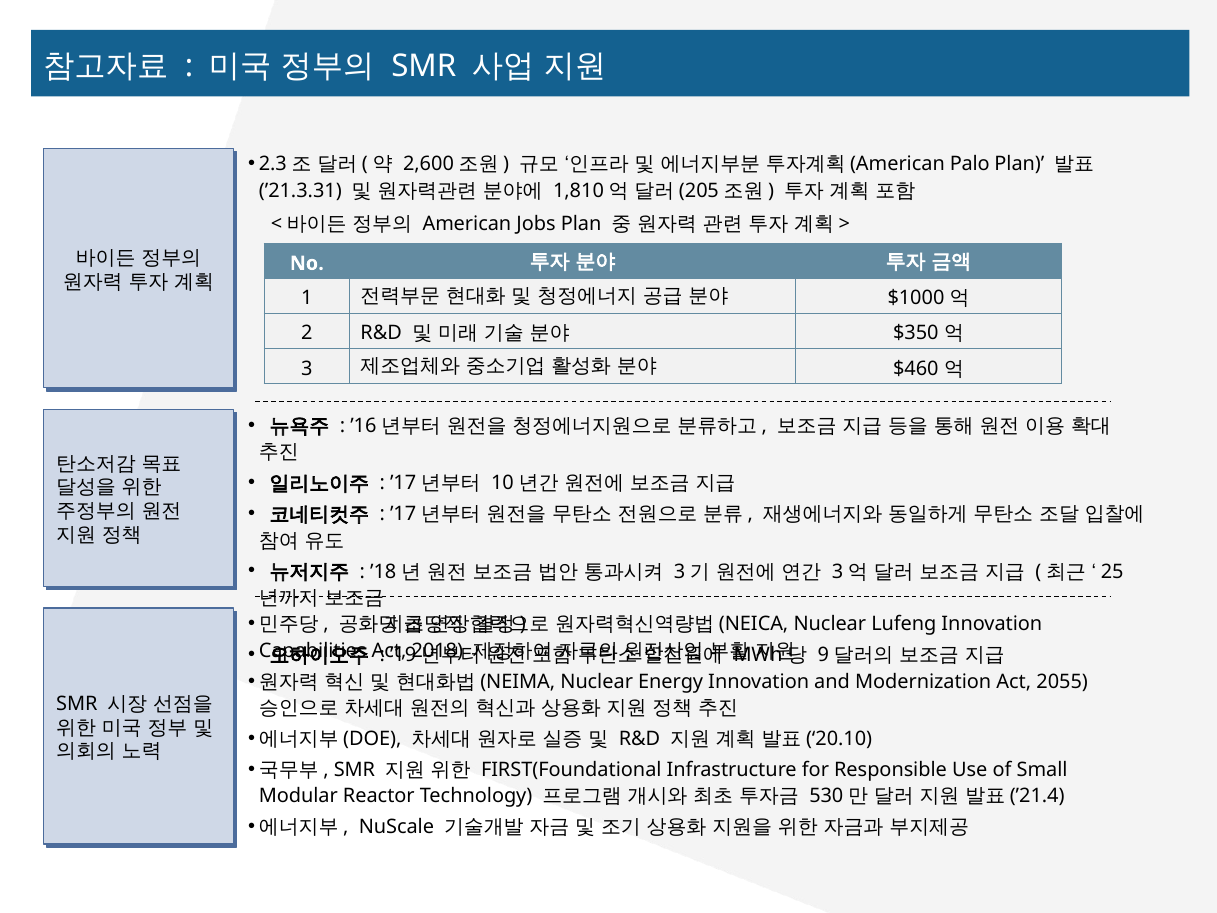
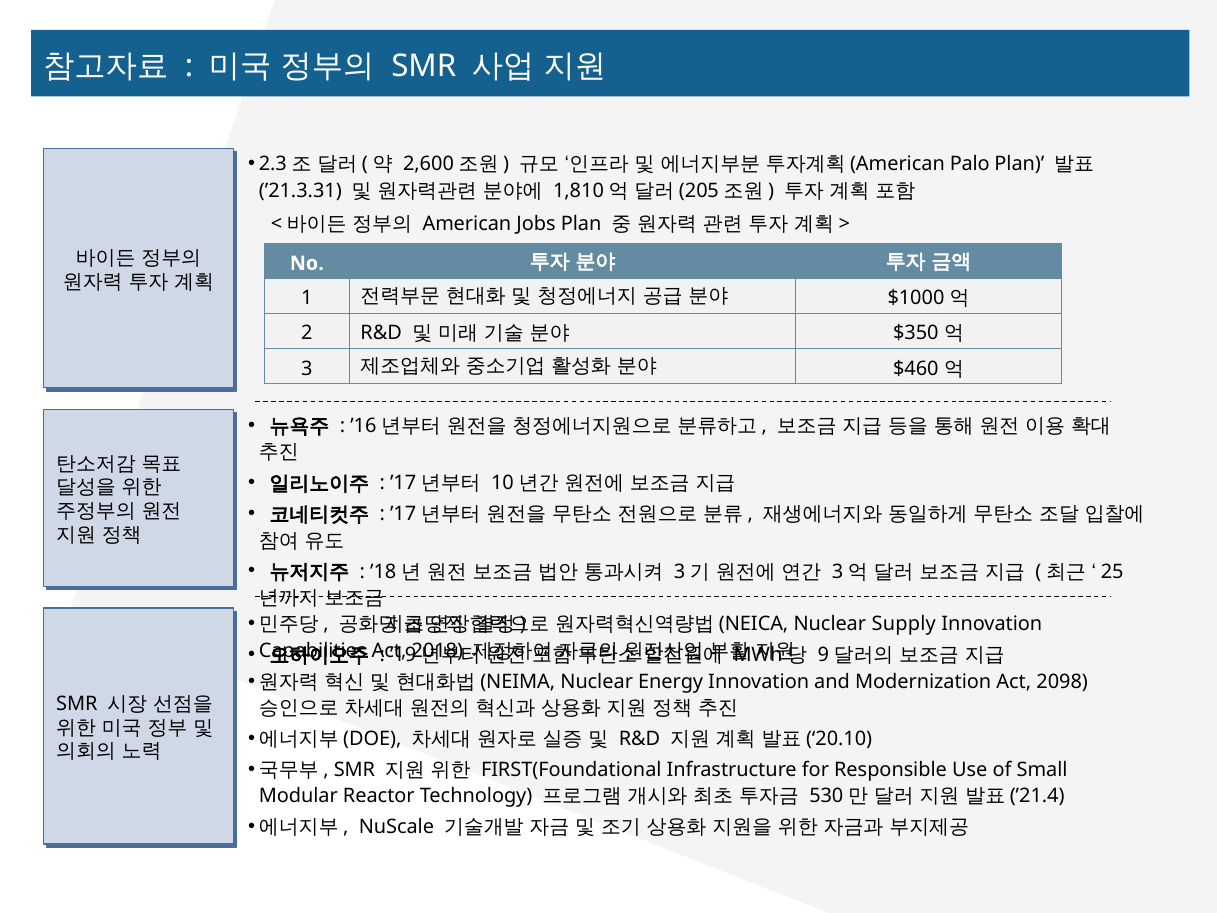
Lufeng: Lufeng -> Supply (904, 624)
2055: 2055 -> 2098 (1062, 681)
